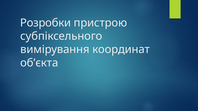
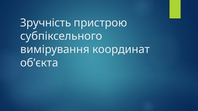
Розробки: Розробки -> Зручність (46, 23)
